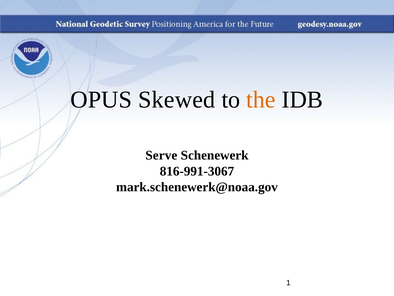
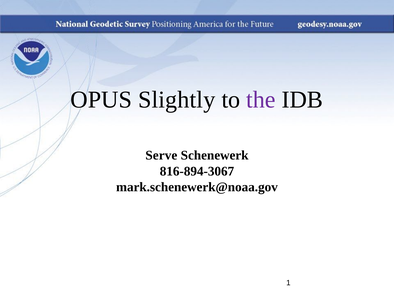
Skewed: Skewed -> Slightly (177, 100)
the colour: orange -> purple (261, 100)
816-991-3067: 816-991-3067 -> 816-894-3067 (197, 171)
